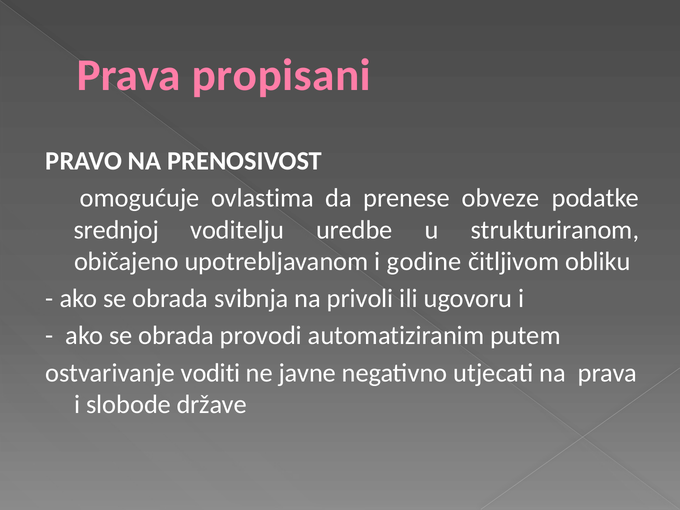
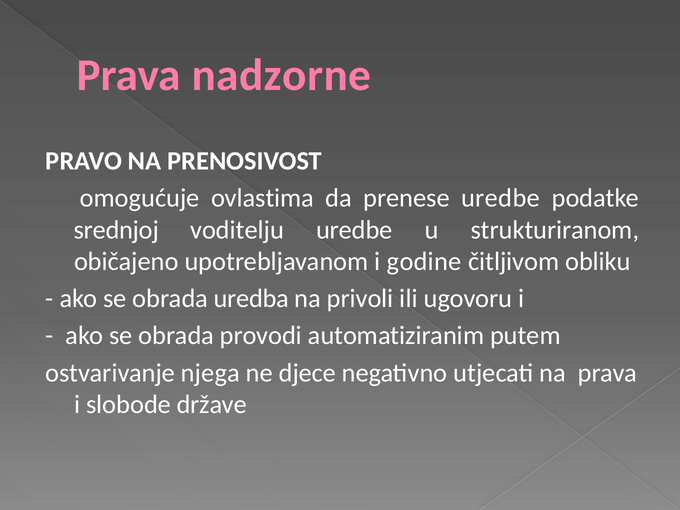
propisani: propisani -> nadzorne (281, 75)
prenese obveze: obveze -> uredbe (501, 198)
svibnja: svibnja -> uredba (251, 299)
voditi: voditi -> njega (210, 373)
javne: javne -> djece (307, 373)
